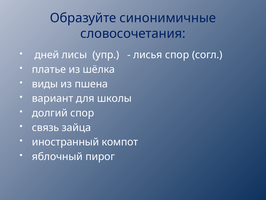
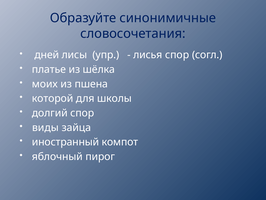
виды: виды -> моих (45, 84)
вариант: вариант -> которой (53, 98)
связь: связь -> виды (45, 127)
